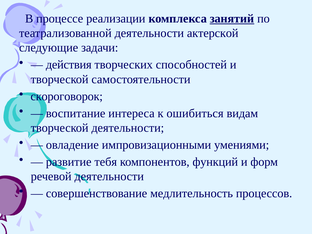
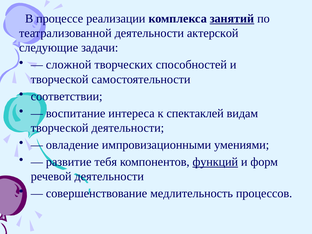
действия: действия -> сложной (69, 65)
скороговорок: скороговорок -> соответствии (67, 96)
ошибиться: ошибиться -> спектаклей (195, 113)
функций underline: none -> present (215, 162)
